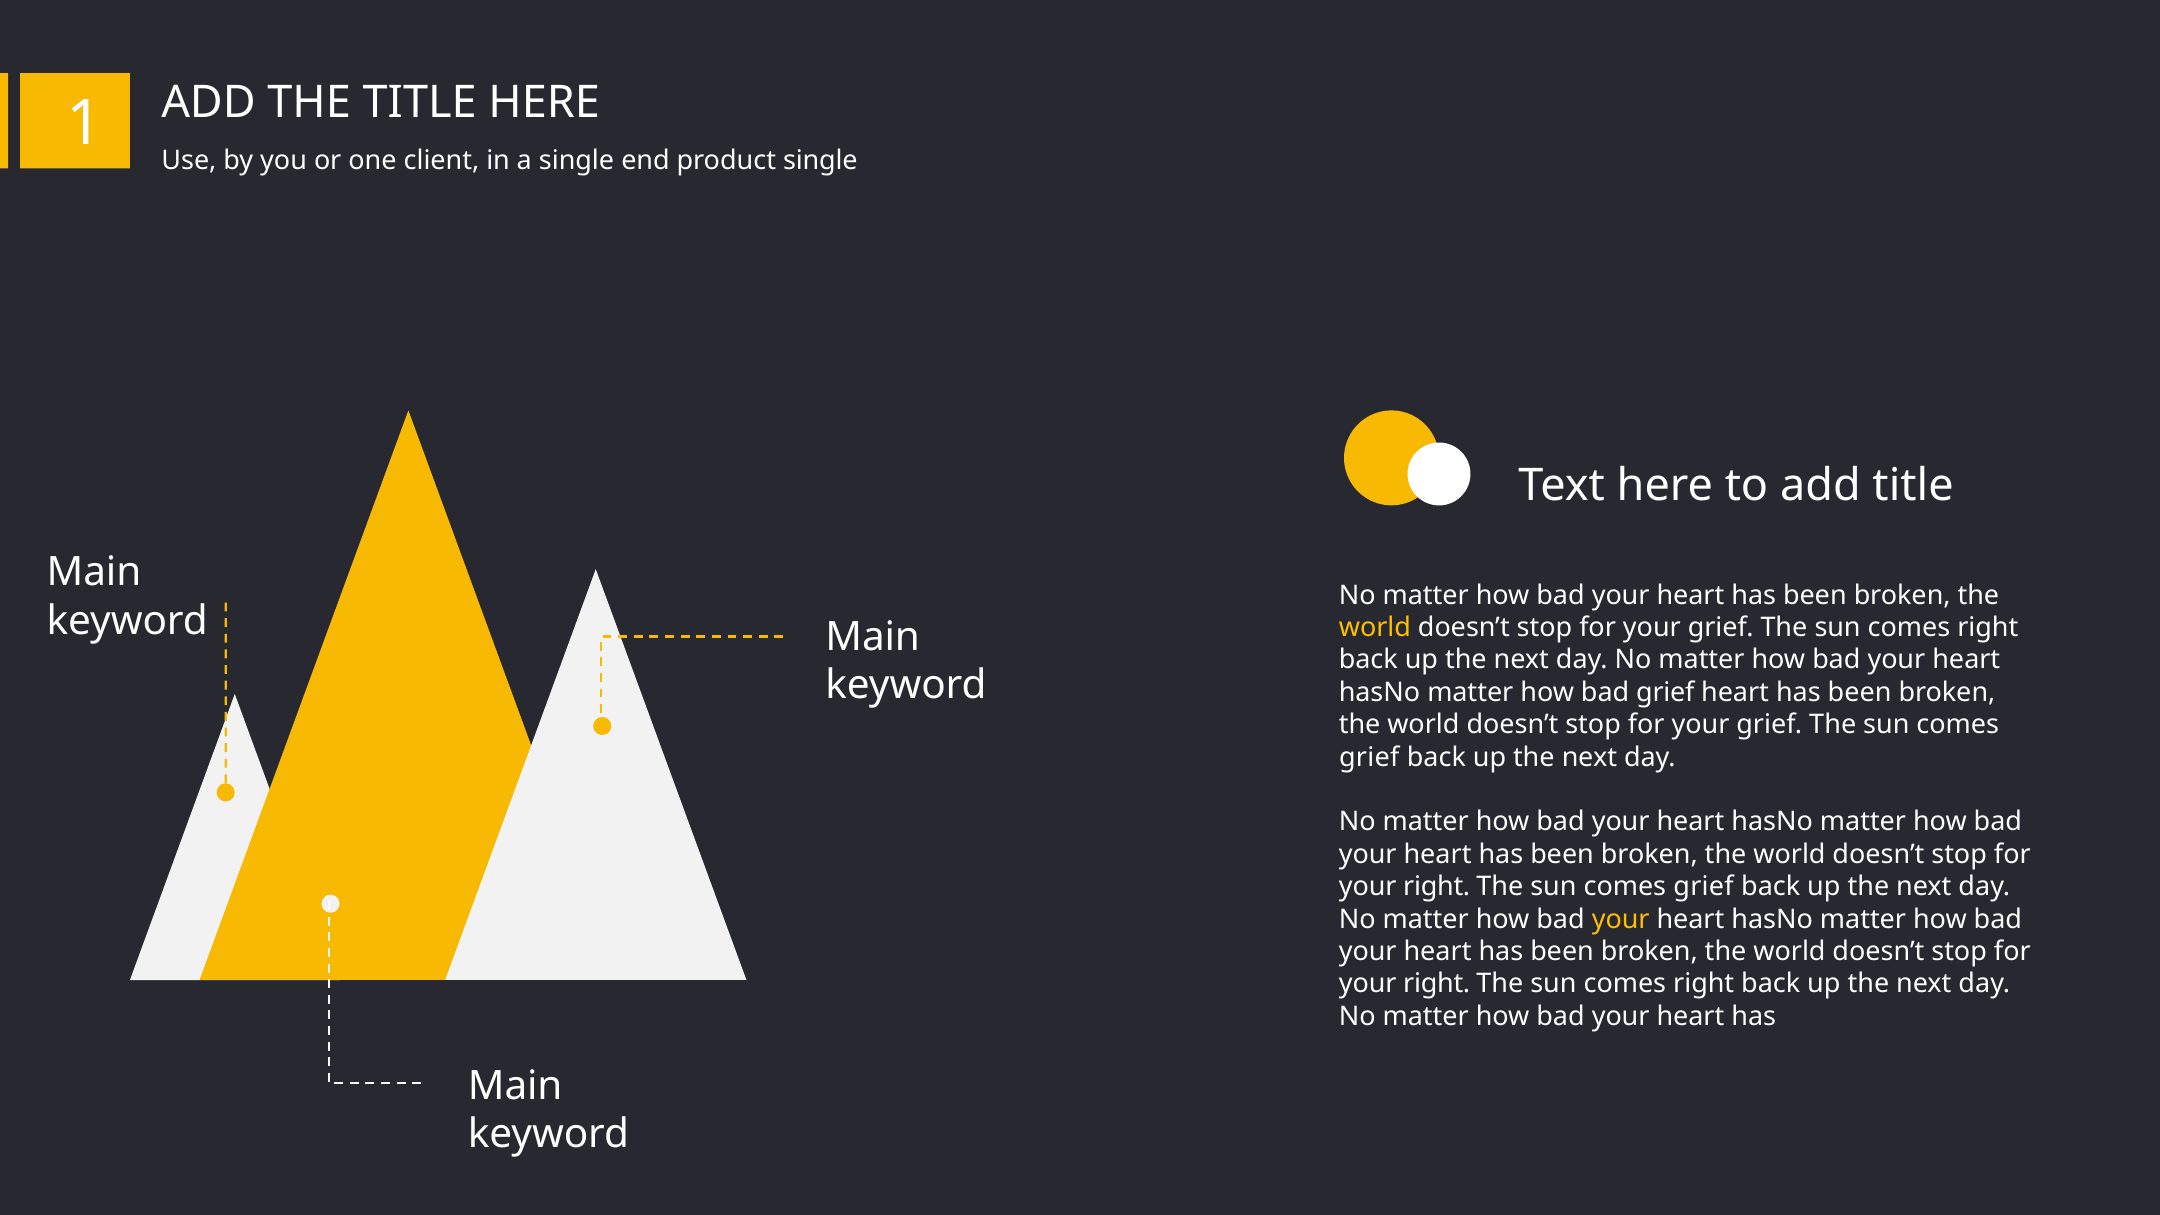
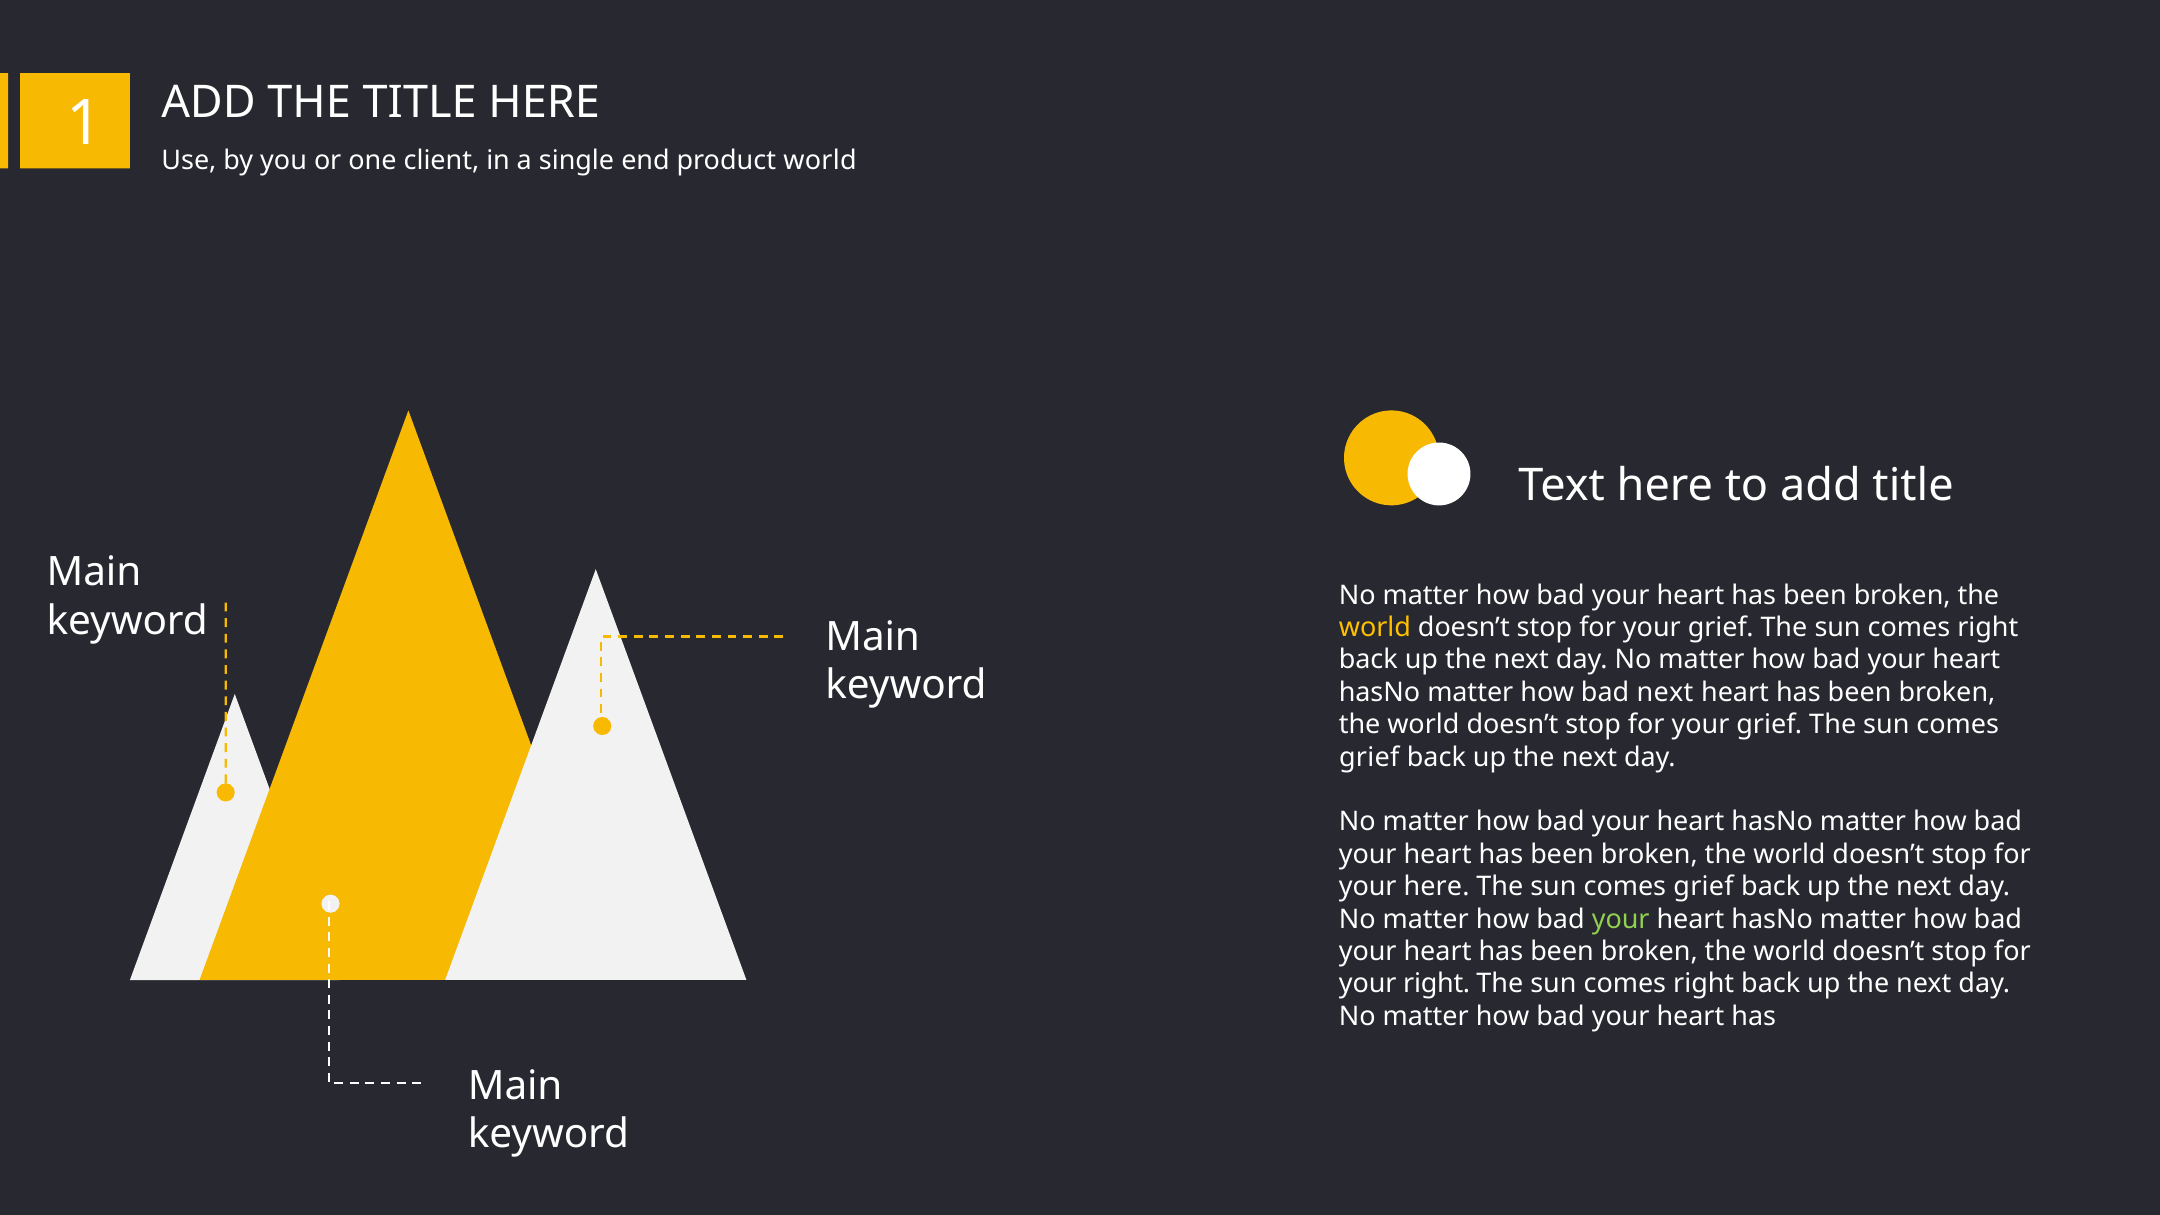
product single: single -> world (820, 161)
bad grief: grief -> next (1665, 692)
right: right -> here (1437, 887)
your colour: yellow -> light green (1621, 919)
